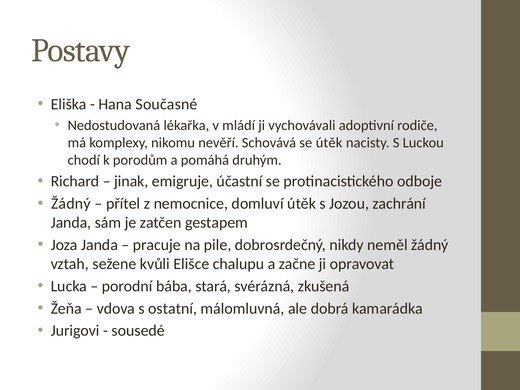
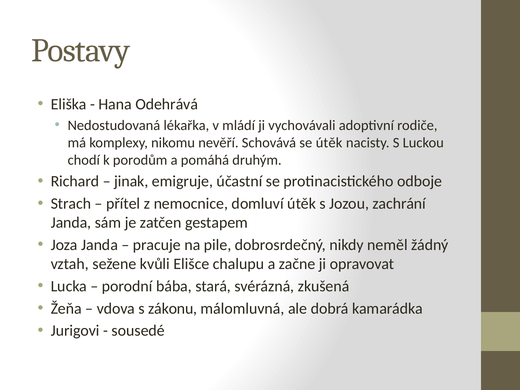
Současné: Současné -> Odehrává (167, 104)
Žádný: Žádný -> Strach (71, 204)
ostatní: ostatní -> zákonu (173, 308)
